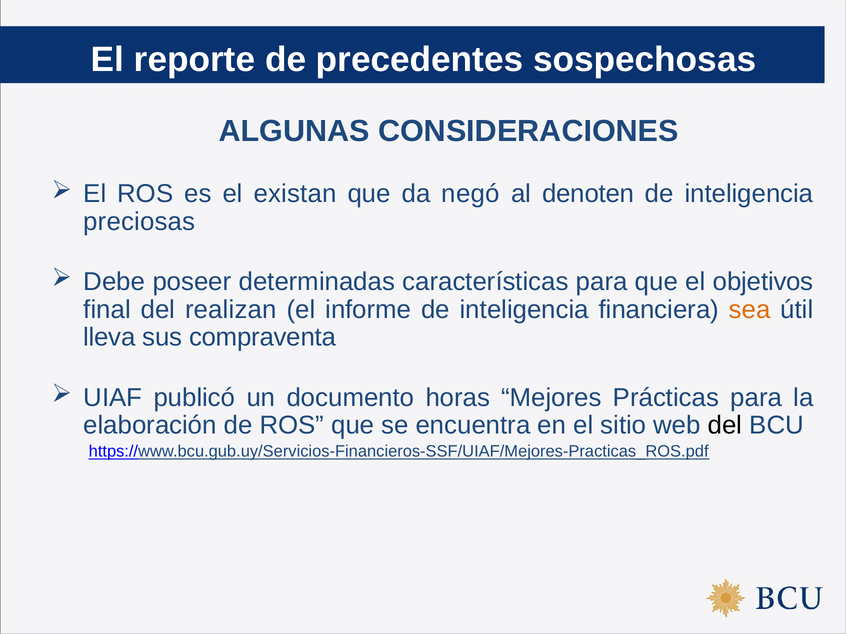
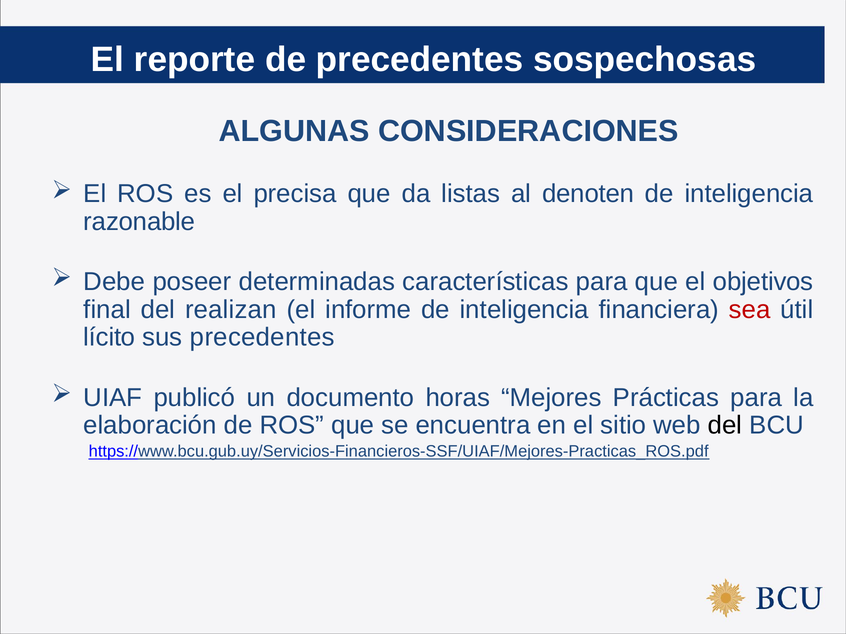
existan: existan -> precisa (295, 194)
negó: negó -> listas (471, 194)
preciosas: preciosas -> razonable (139, 222)
sea colour: orange -> red (750, 310)
lleva: lleva -> lícito (109, 338)
sus compraventa: compraventa -> precedentes (262, 338)
